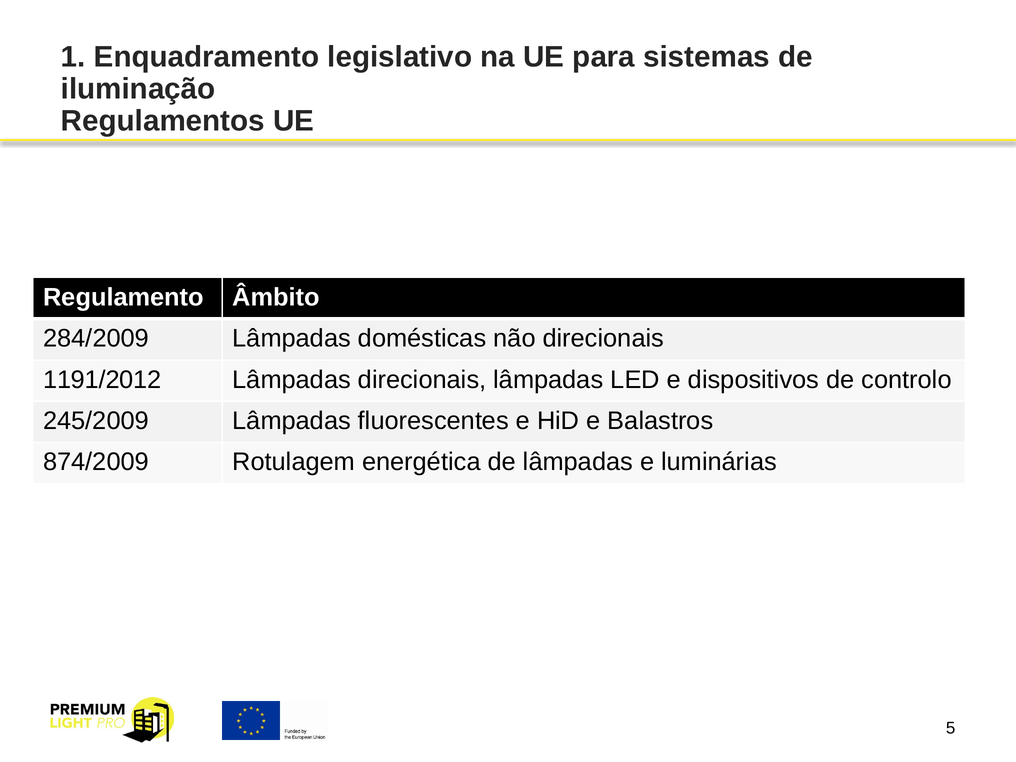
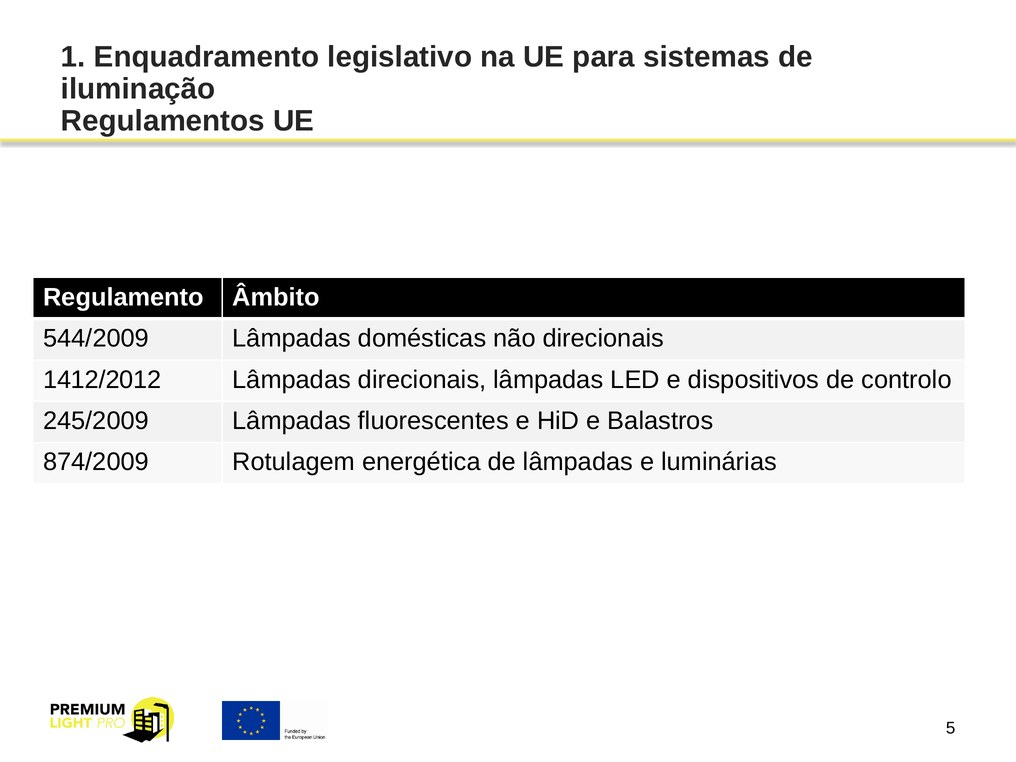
284/2009: 284/2009 -> 544/2009 (96, 338)
1191/2012: 1191/2012 -> 1412/2012 (102, 380)
